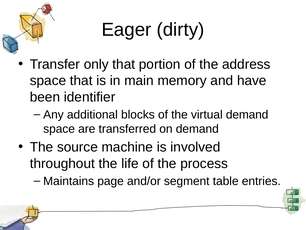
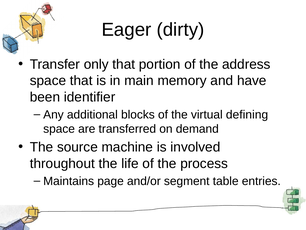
virtual demand: demand -> defining (247, 114)
